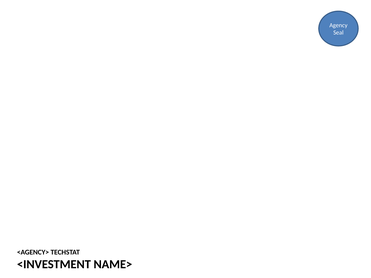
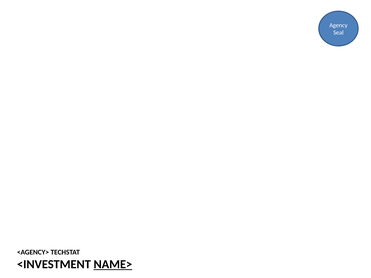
NAME> underline: none -> present (113, 265)
